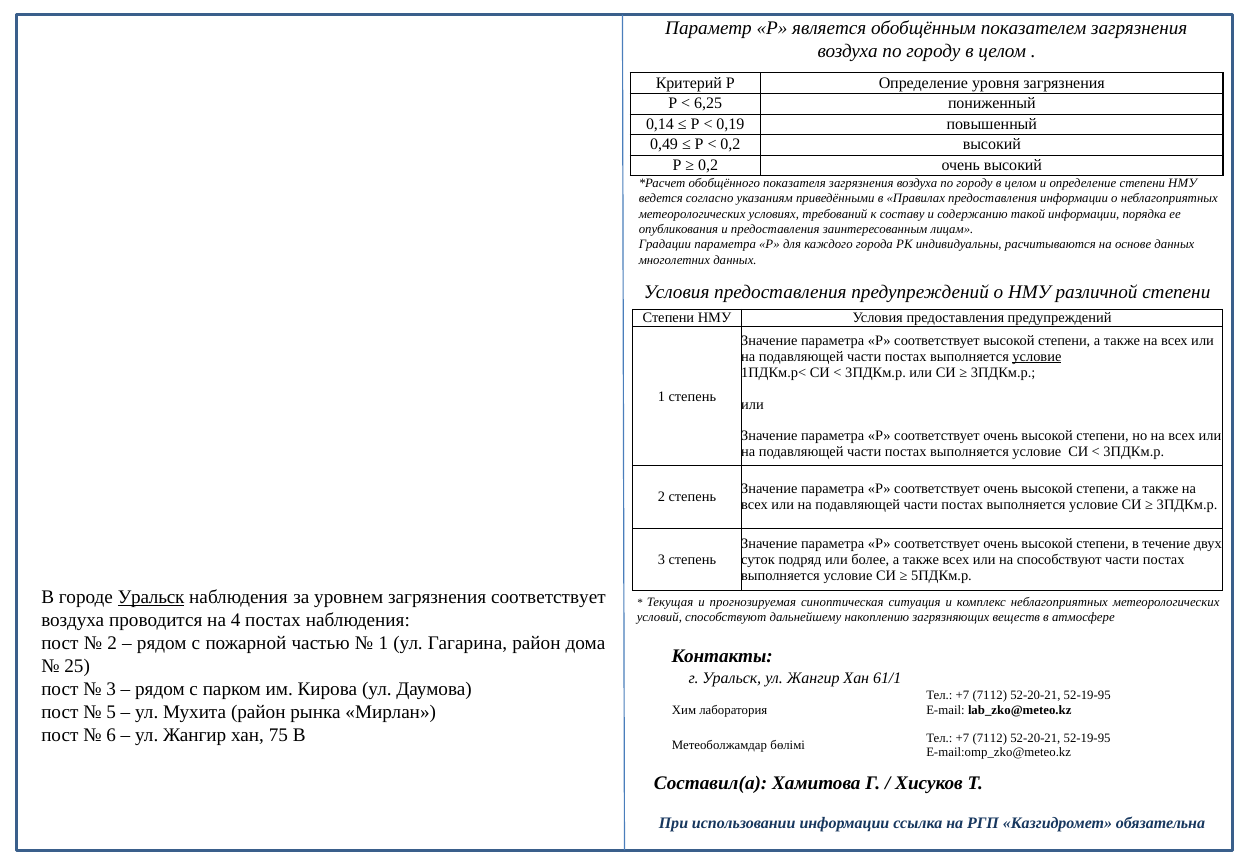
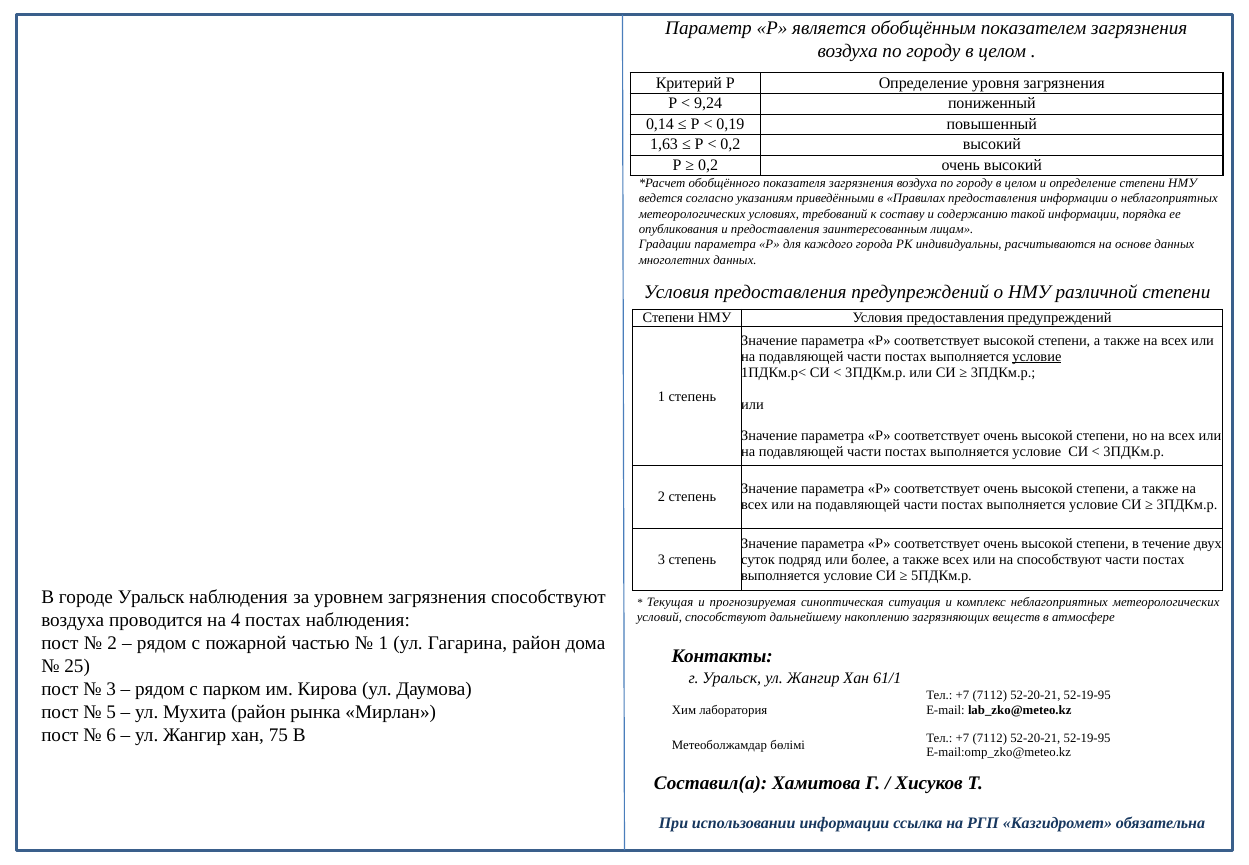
6,25: 6,25 -> 9,24 (708, 103)
0,49: 0,49 -> 1,63 (664, 145)
Уральск underline: present -> none (151, 597)
загрязнения соответствует: соответствует -> способствуют (548, 597)
